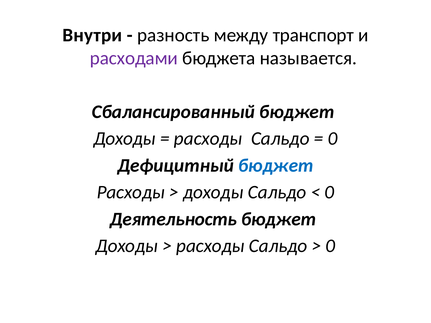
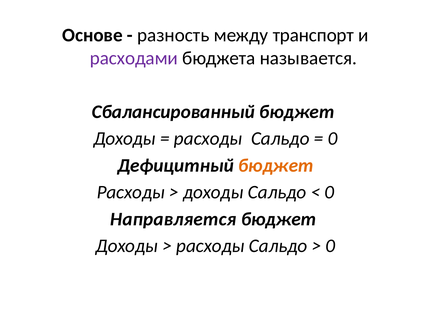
Внутри: Внутри -> Основе (92, 35)
бюджет colour: blue -> orange (276, 166)
Деятельность: Деятельность -> Направляется (173, 219)
